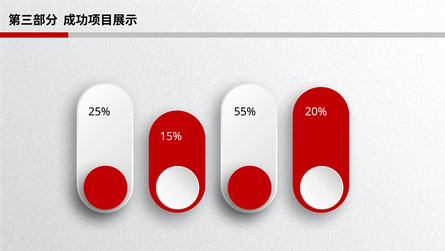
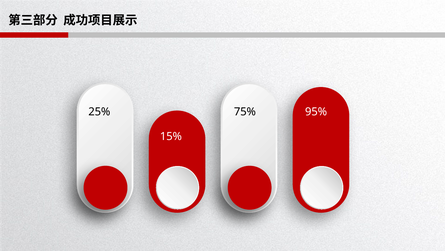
55%: 55% -> 75% (245, 111)
20%: 20% -> 95% (316, 111)
